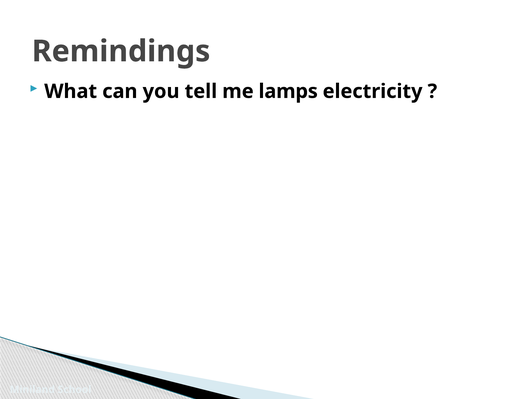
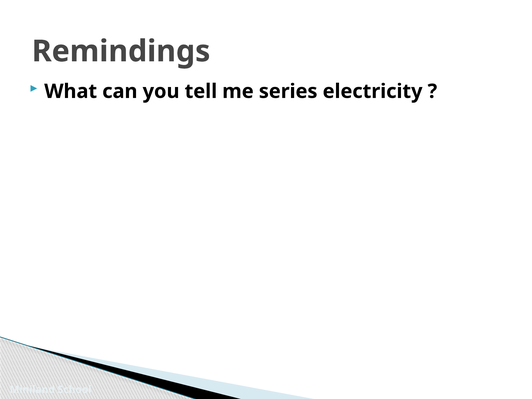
lamps: lamps -> series (288, 91)
